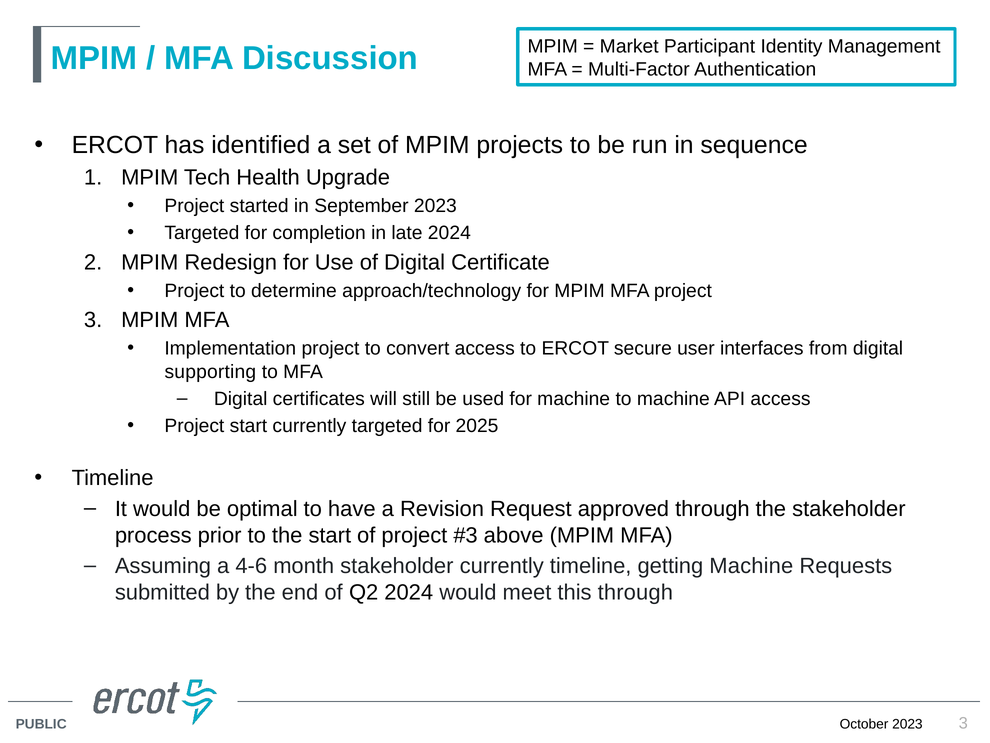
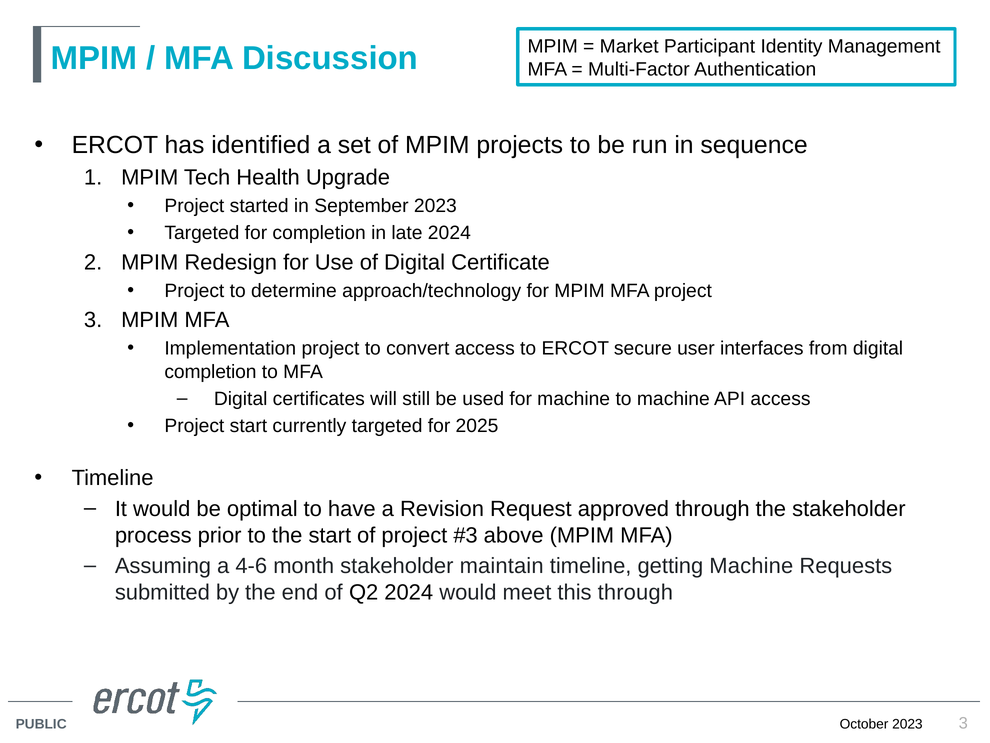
supporting: supporting -> completion (210, 371)
stakeholder currently: currently -> maintain (502, 566)
